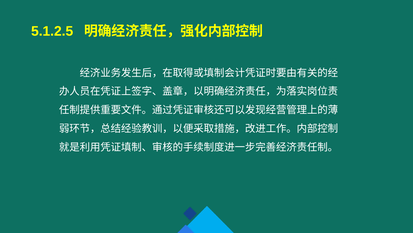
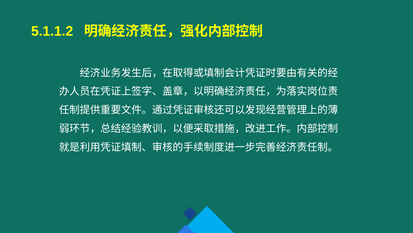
5.1.2.5: 5.1.2.5 -> 5.1.1.2 (52, 31)
